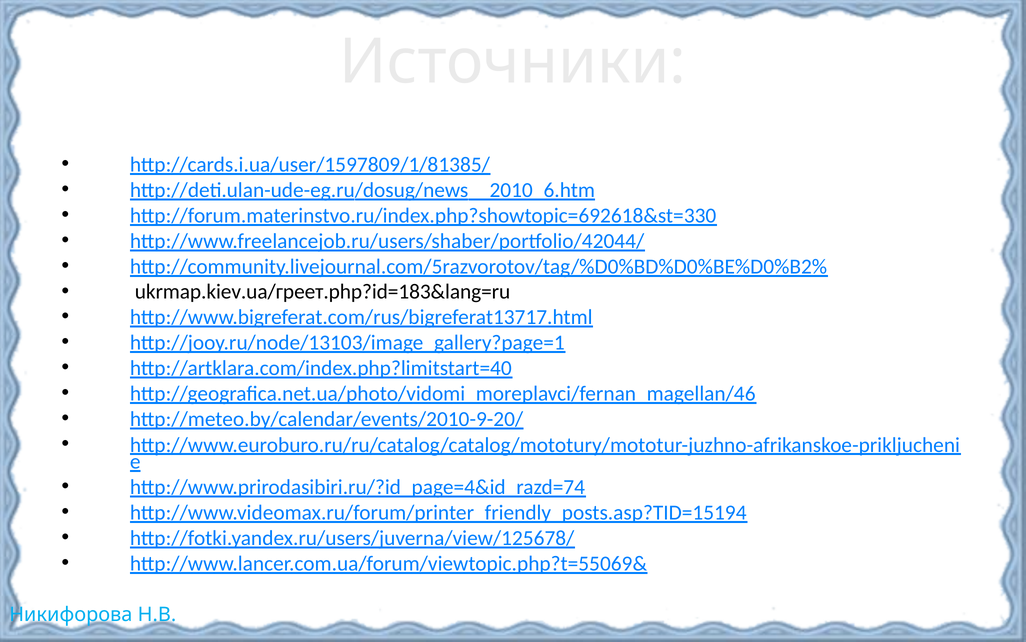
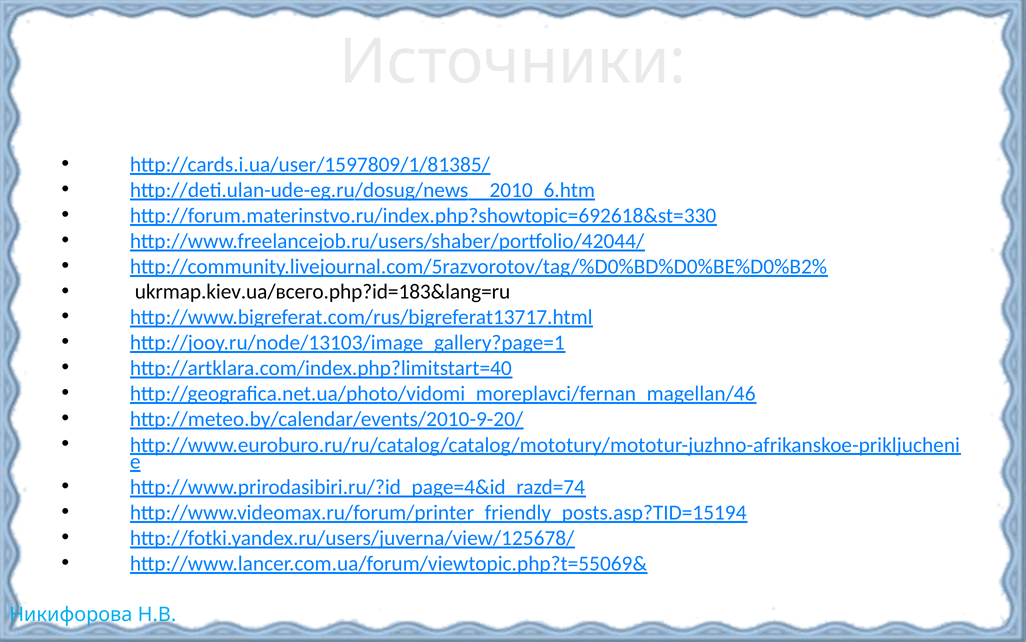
ukrmap.kiev.ua/греет.php?id=183&lang=ru: ukrmap.kiev.ua/греет.php?id=183&lang=ru -> ukrmap.kiev.ua/всего.php?id=183&lang=ru (323, 292)
